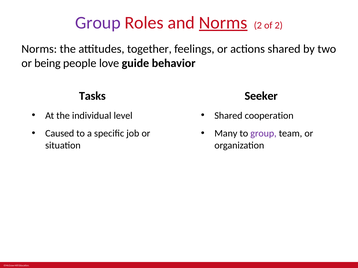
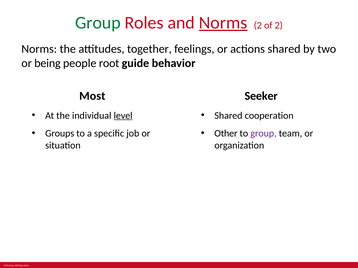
Group colour: purple -> green (98, 23)
love: love -> root (109, 63)
Tasks: Tasks -> Most (92, 96)
level underline: none -> present (123, 116)
Caused: Caused -> Groups (60, 134)
Many: Many -> Other (226, 134)
